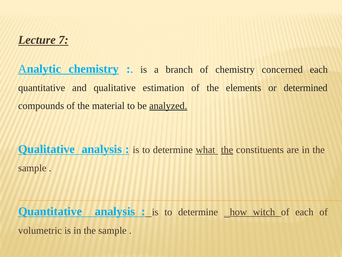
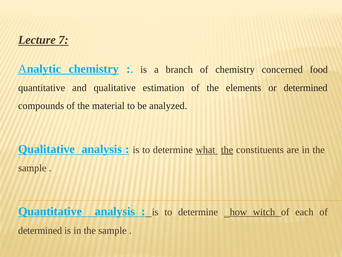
concerned each: each -> food (319, 69)
analyzed underline: present -> none (168, 106)
volumetric: volumetric -> determined (40, 230)
